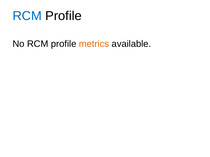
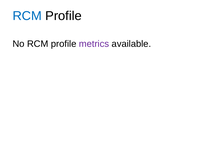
metrics colour: orange -> purple (94, 44)
